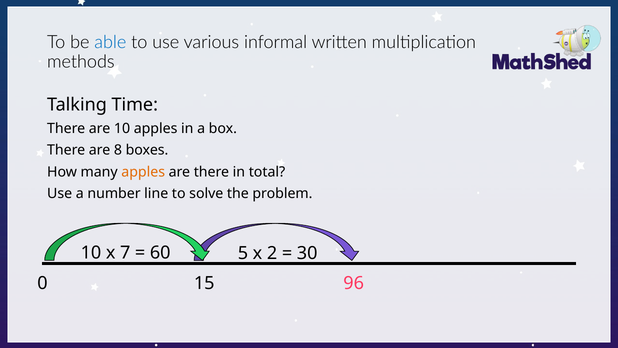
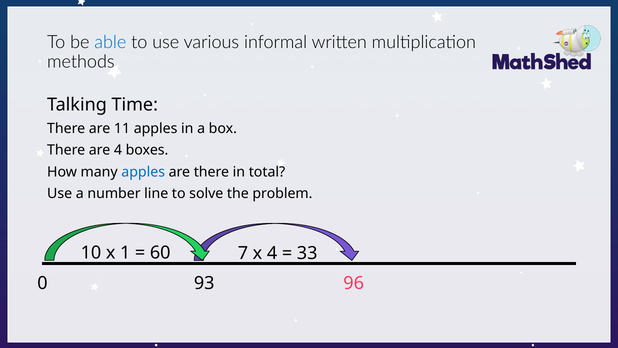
are 10: 10 -> 11 (122, 128)
are 8: 8 -> 4 (118, 150)
apples colour: orange -> blue (143, 172)
7: 7 -> 1 (125, 252)
5: 5 -> 7 (243, 253)
x 2: 2 -> 4 (272, 253)
30: 30 -> 33 (307, 253)
15: 15 -> 93 (204, 283)
